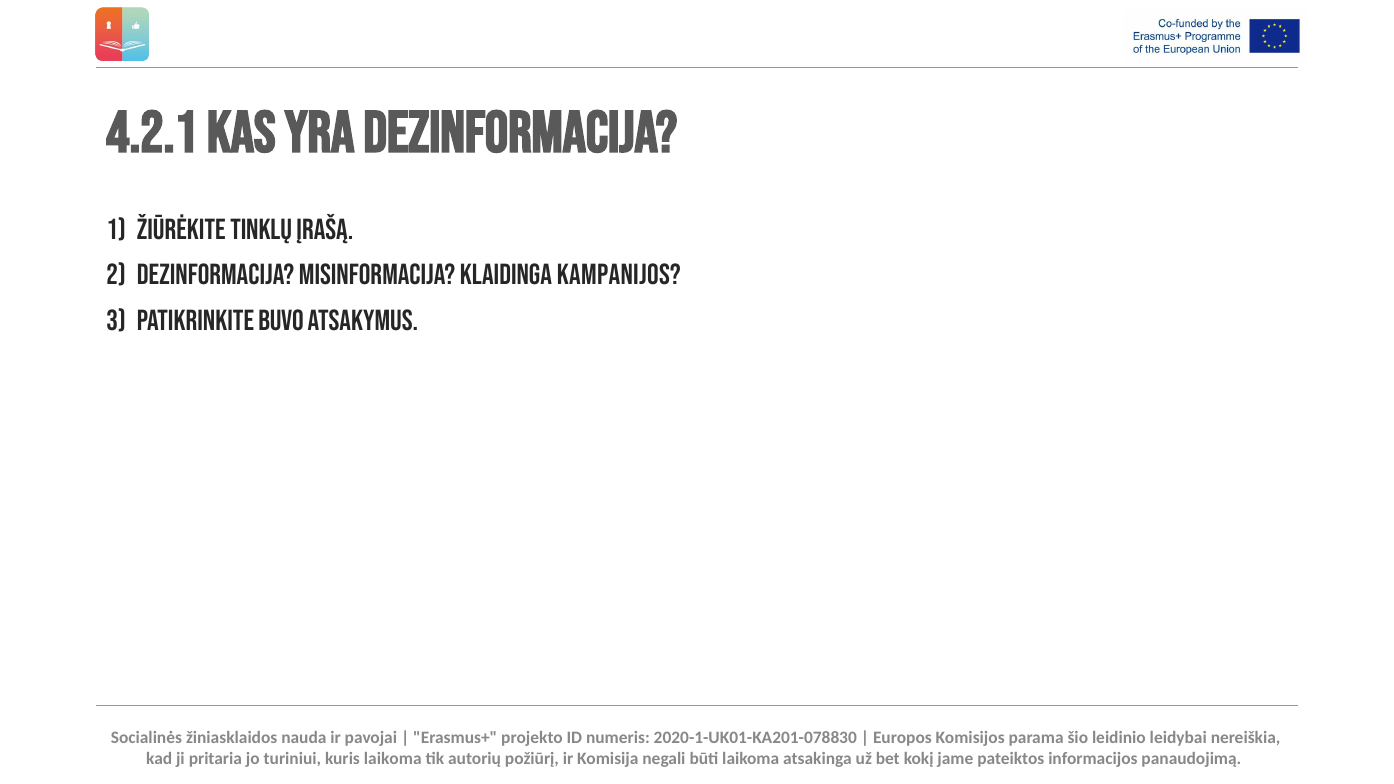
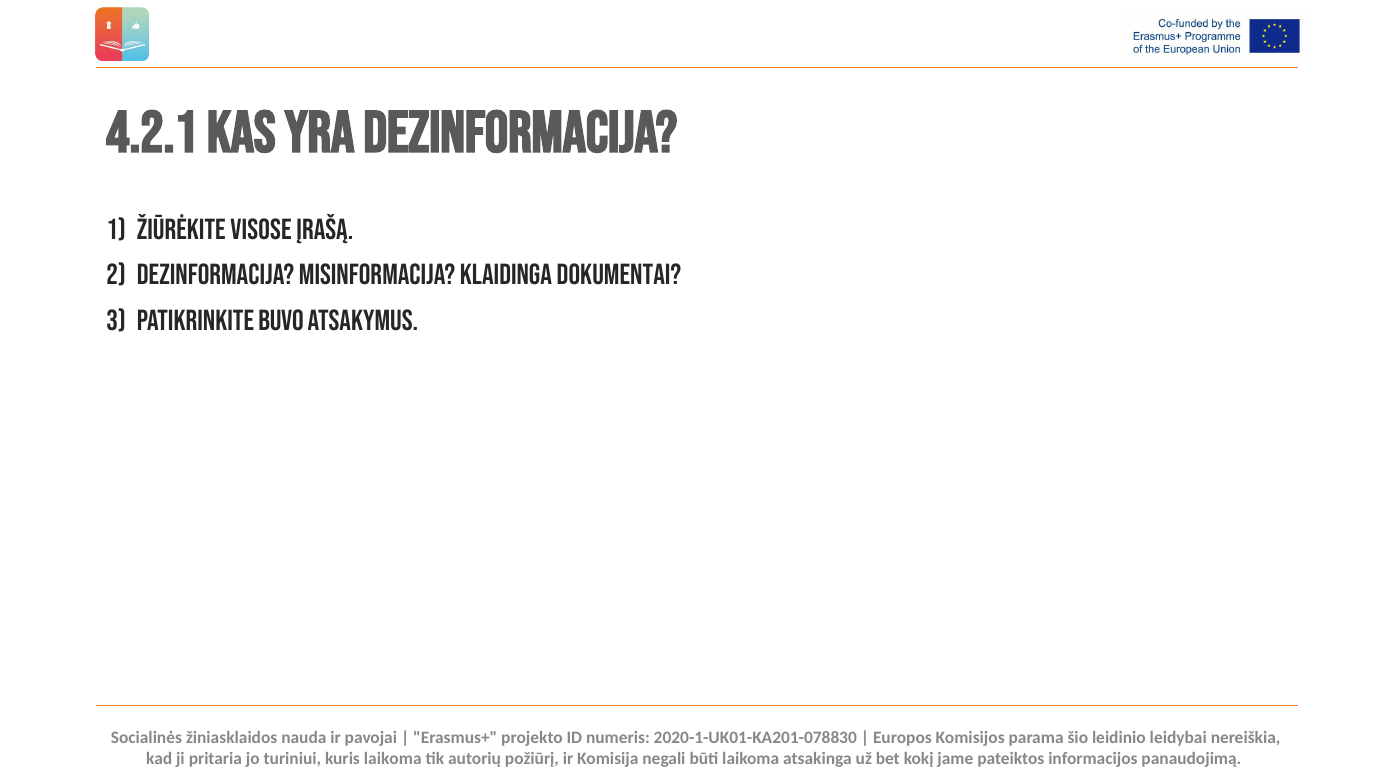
tinklų: tinklų -> visose (261, 230)
kampanijos: kampanijos -> dokumentai (619, 275)
